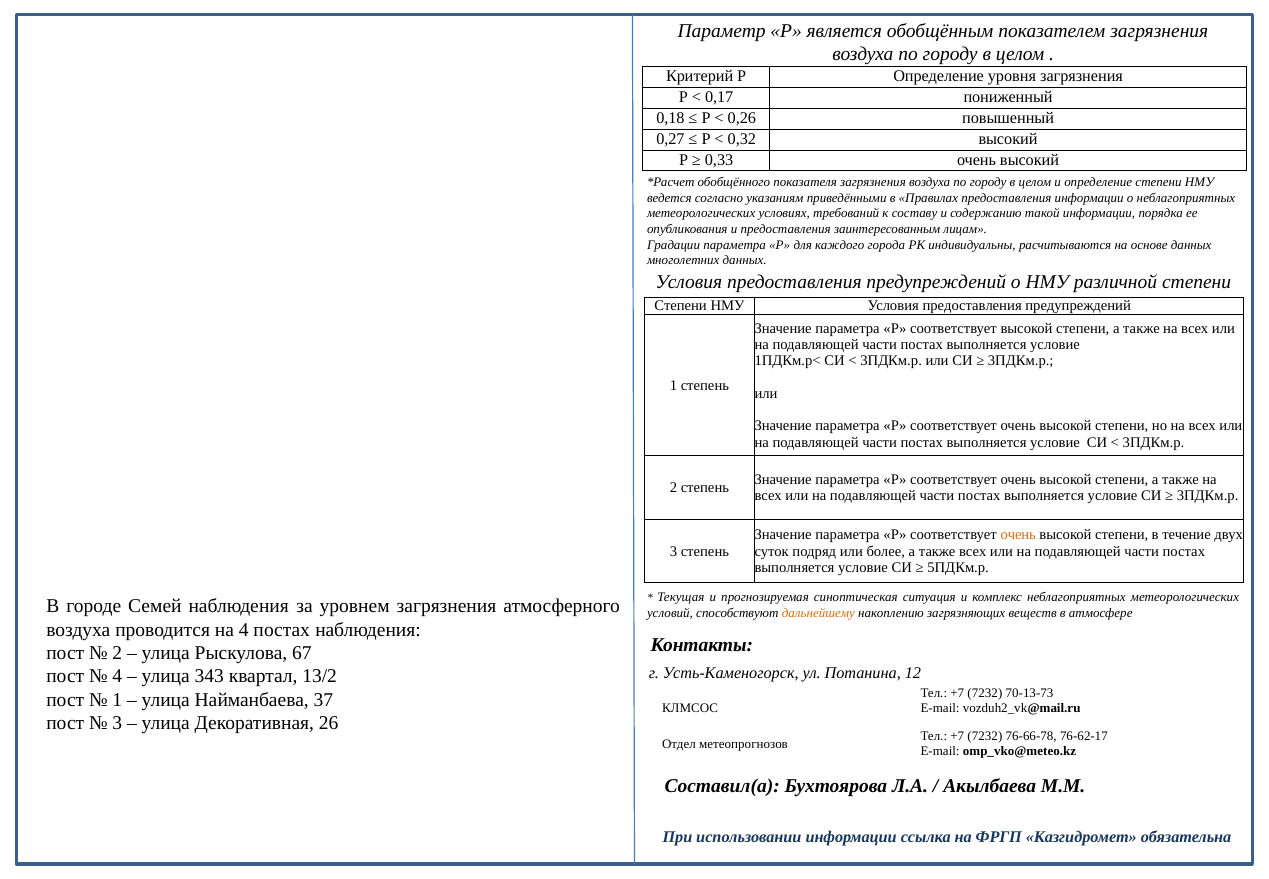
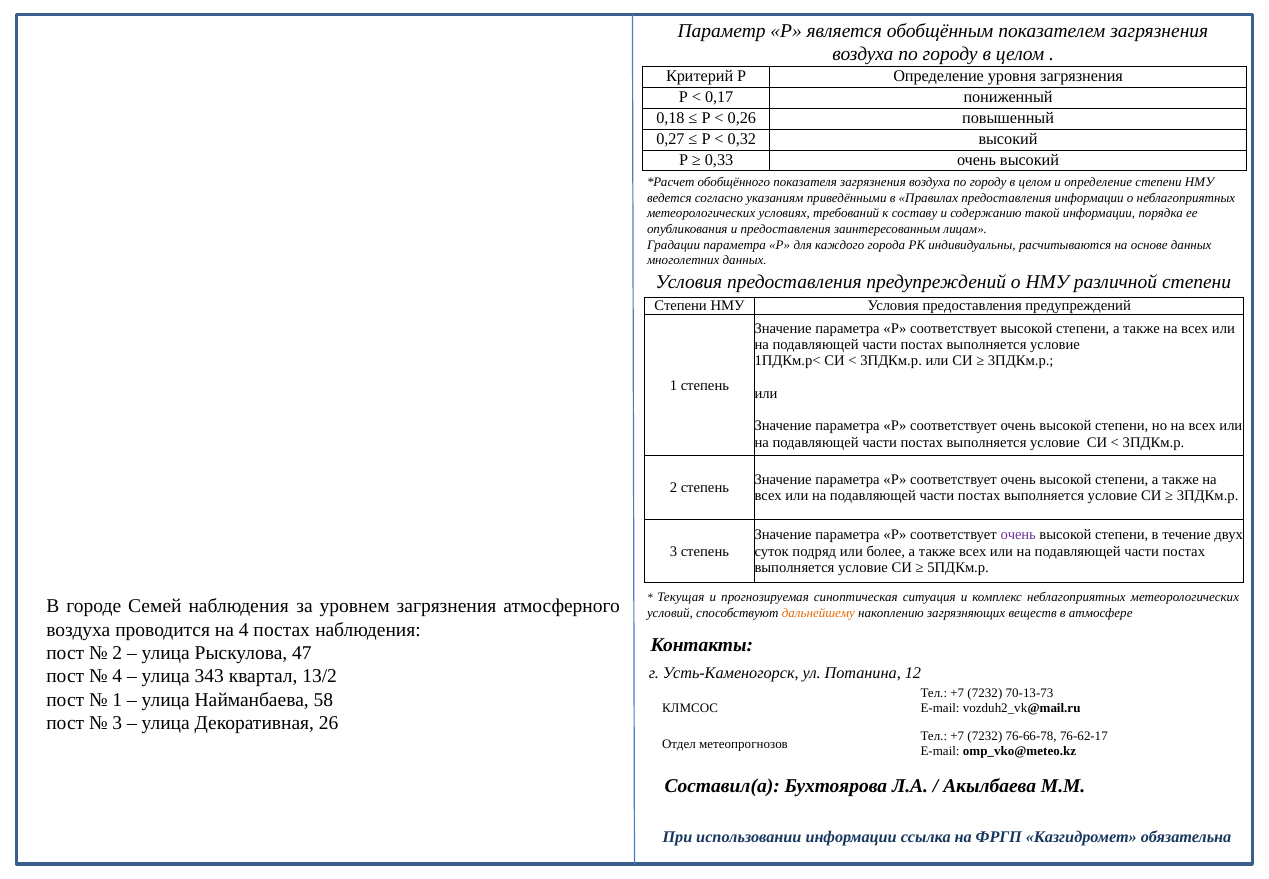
очень colour: orange -> purple (1018, 535)
67: 67 -> 47 (302, 653)
37: 37 -> 58 (323, 700)
